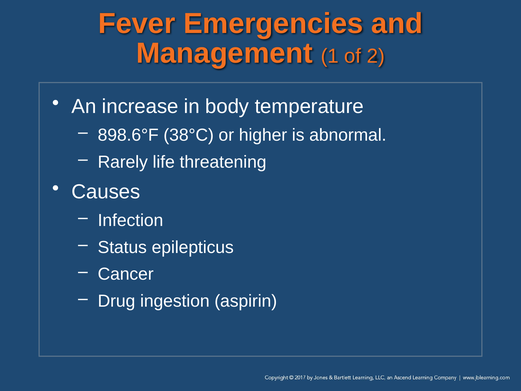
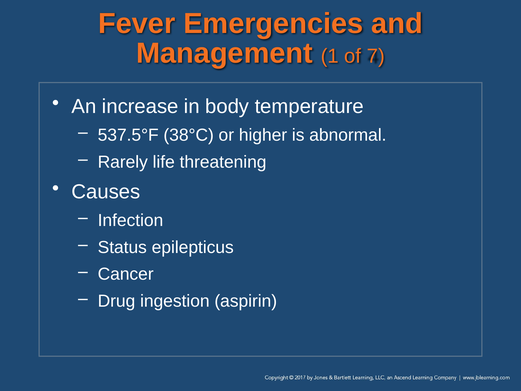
2: 2 -> 7 (376, 56)
898.6°F: 898.6°F -> 537.5°F (128, 135)
